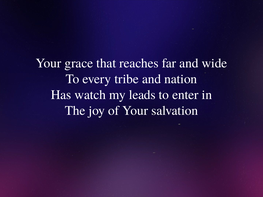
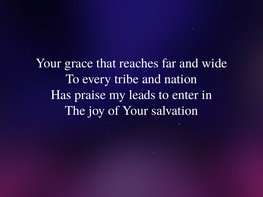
watch: watch -> praise (90, 95)
